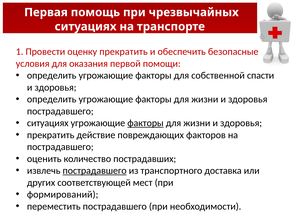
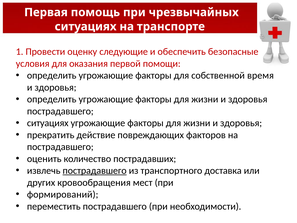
оценку прекратить: прекратить -> следующие (124, 52)
спасти: спасти -> время (260, 75)
факторы underline: present -> none (146, 123)
соответствующей: соответствующей -> кровообращения (94, 182)
